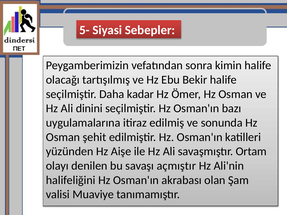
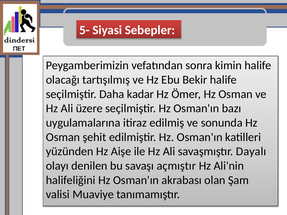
dinini: dinini -> üzere (89, 109)
Ortam: Ortam -> Dayalı (251, 152)
